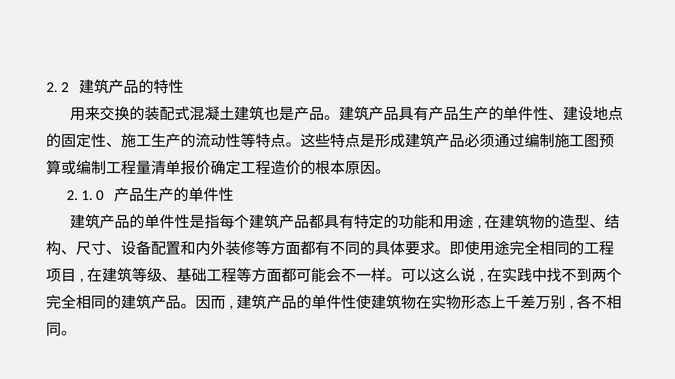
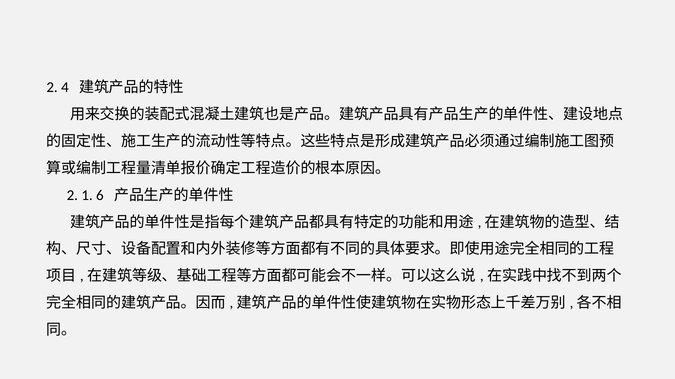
2 2: 2 -> 4 (65, 88)
0: 0 -> 6 (100, 196)
